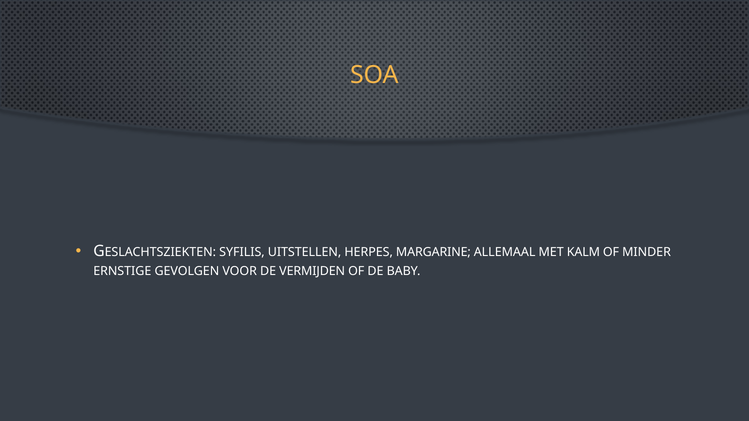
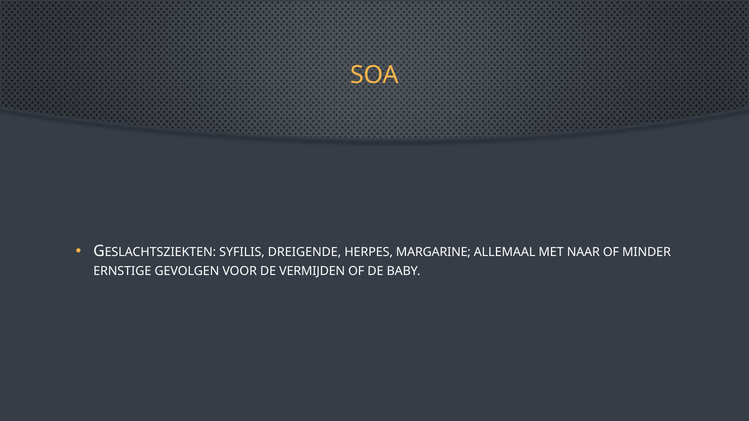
UITSTELLEN: UITSTELLEN -> DREIGENDE (305, 253)
KALM: KALM -> NAAR (583, 253)
